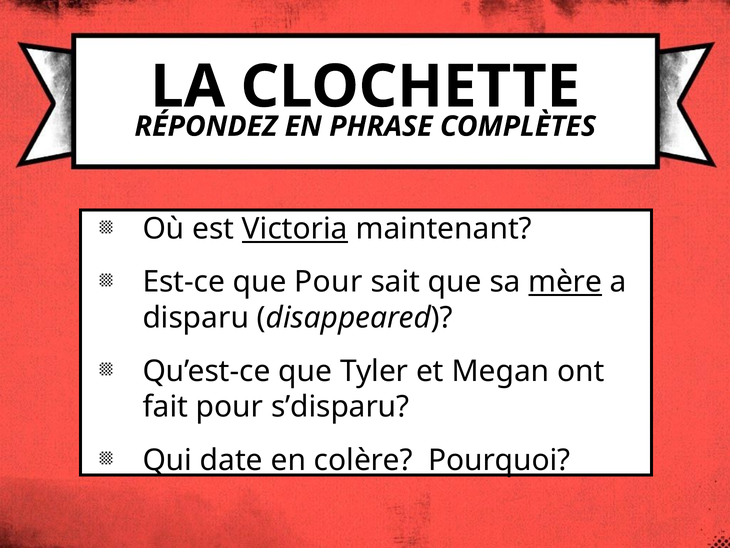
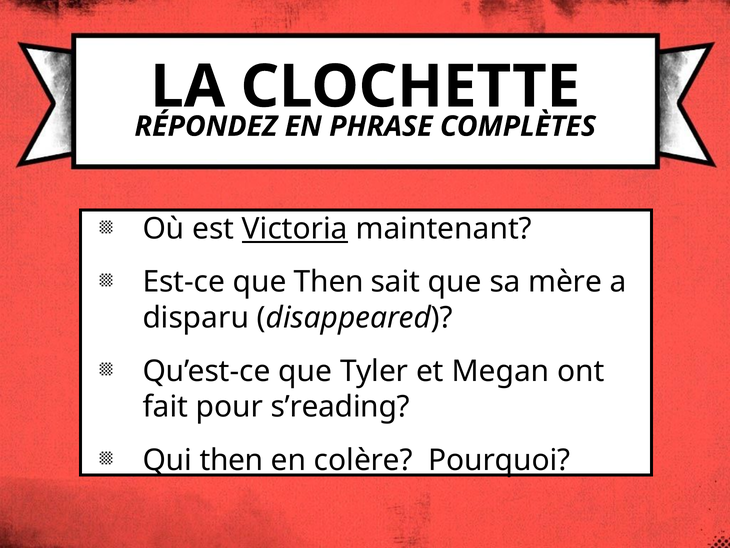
que Pour: Pour -> Then (329, 282)
mère underline: present -> none (565, 282)
s’disparu: s’disparu -> s’reading (340, 407)
Qui date: date -> then (232, 460)
